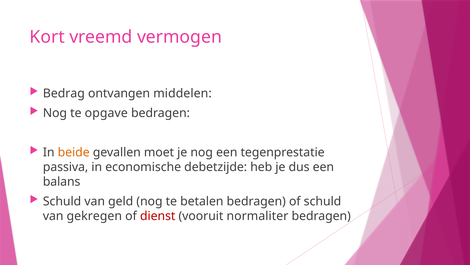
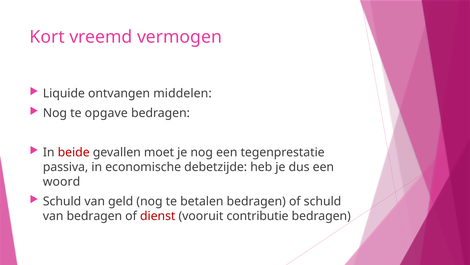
Bedrag: Bedrag -> Liquide (64, 93)
beide colour: orange -> red (74, 152)
balans: balans -> woord (62, 181)
van gekregen: gekregen -> bedragen (94, 216)
normaliter: normaliter -> contributie (258, 216)
